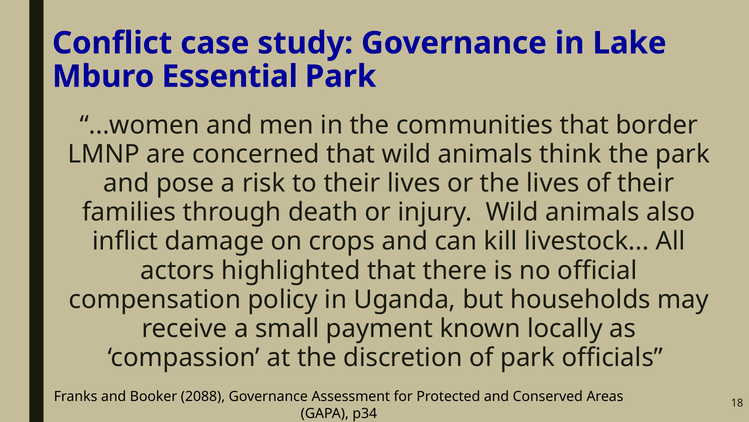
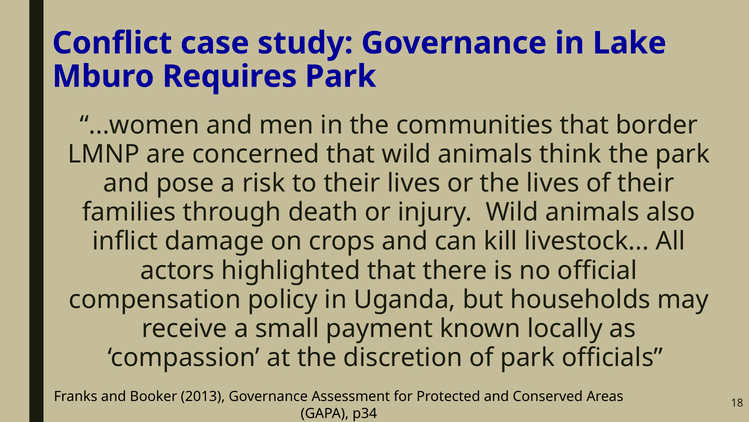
Essential: Essential -> Requires (230, 76)
2088: 2088 -> 2013 (203, 396)
